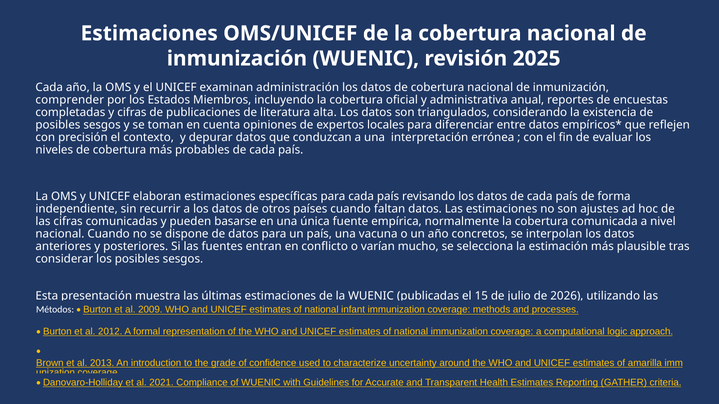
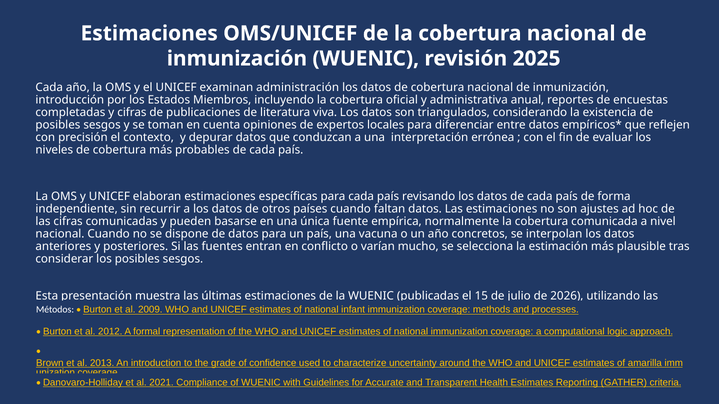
comprender: comprender -> introducción (70, 100)
alta: alta -> viva (325, 113)
